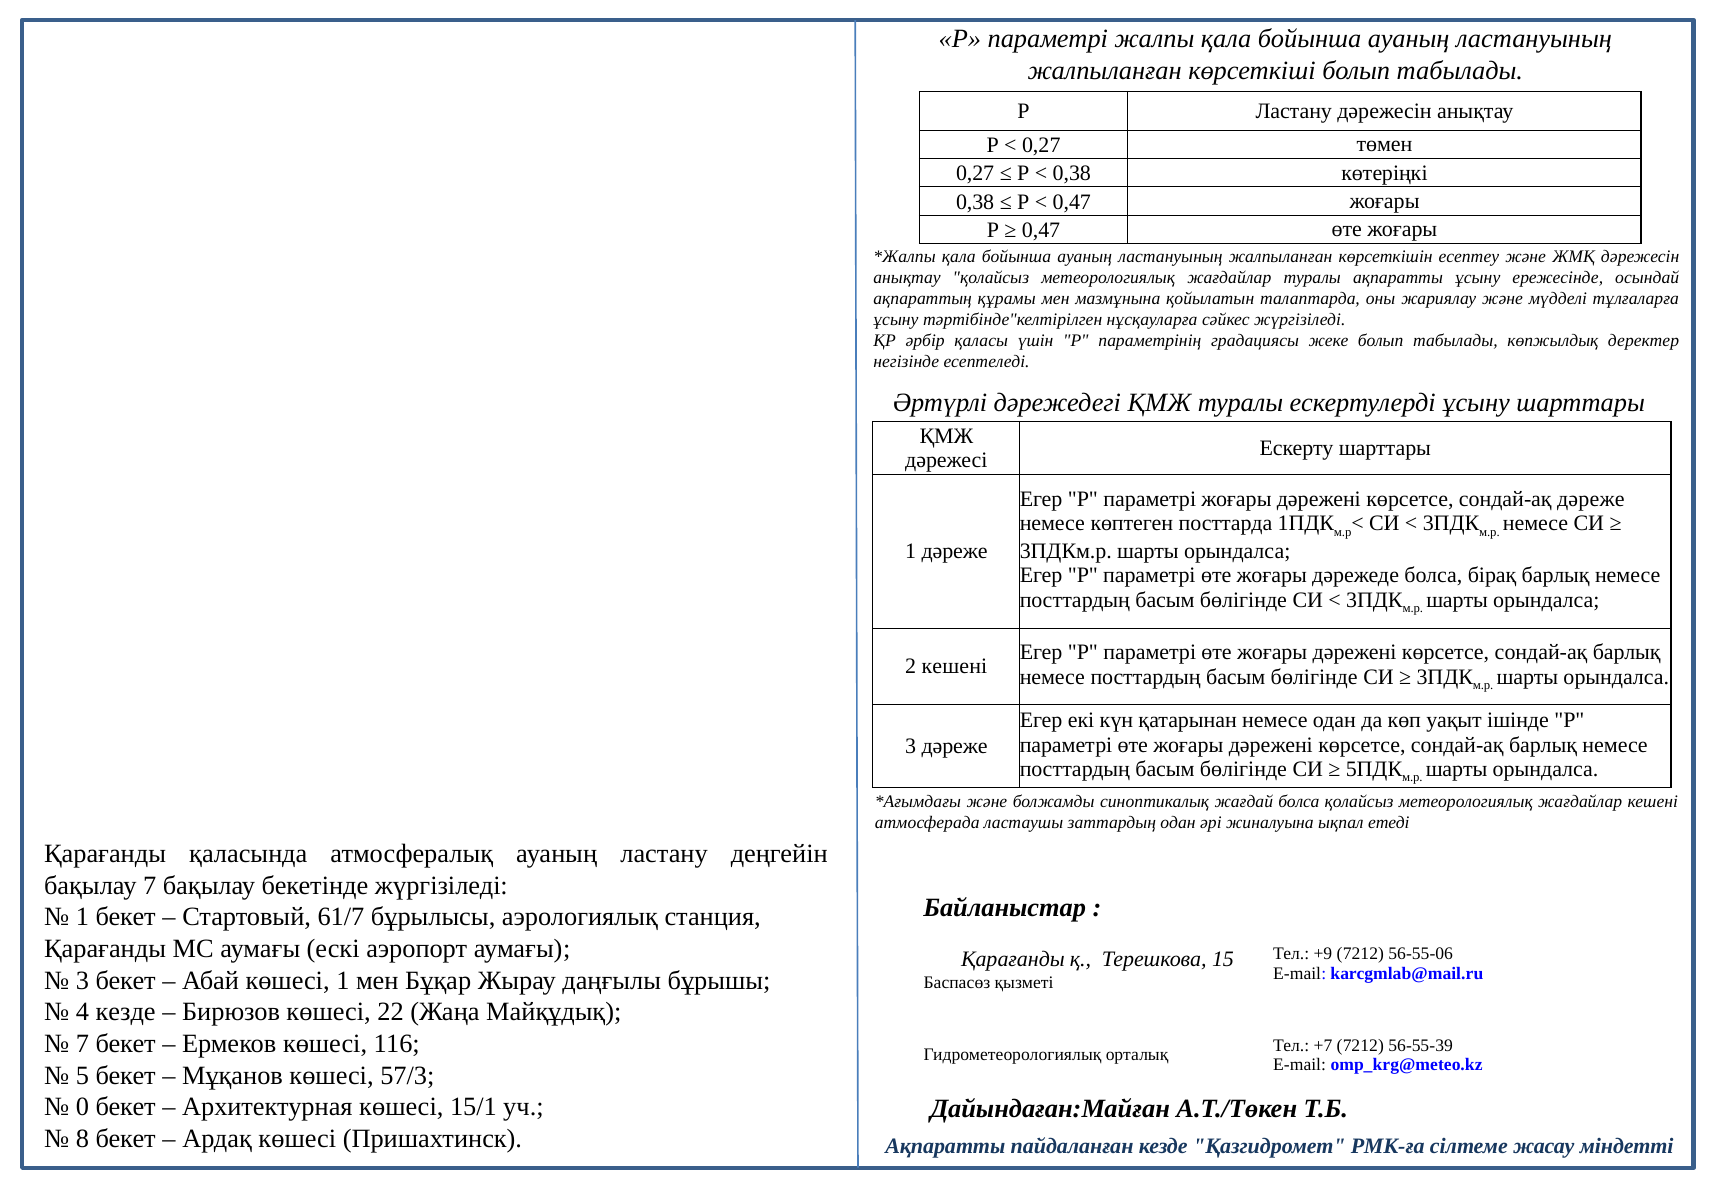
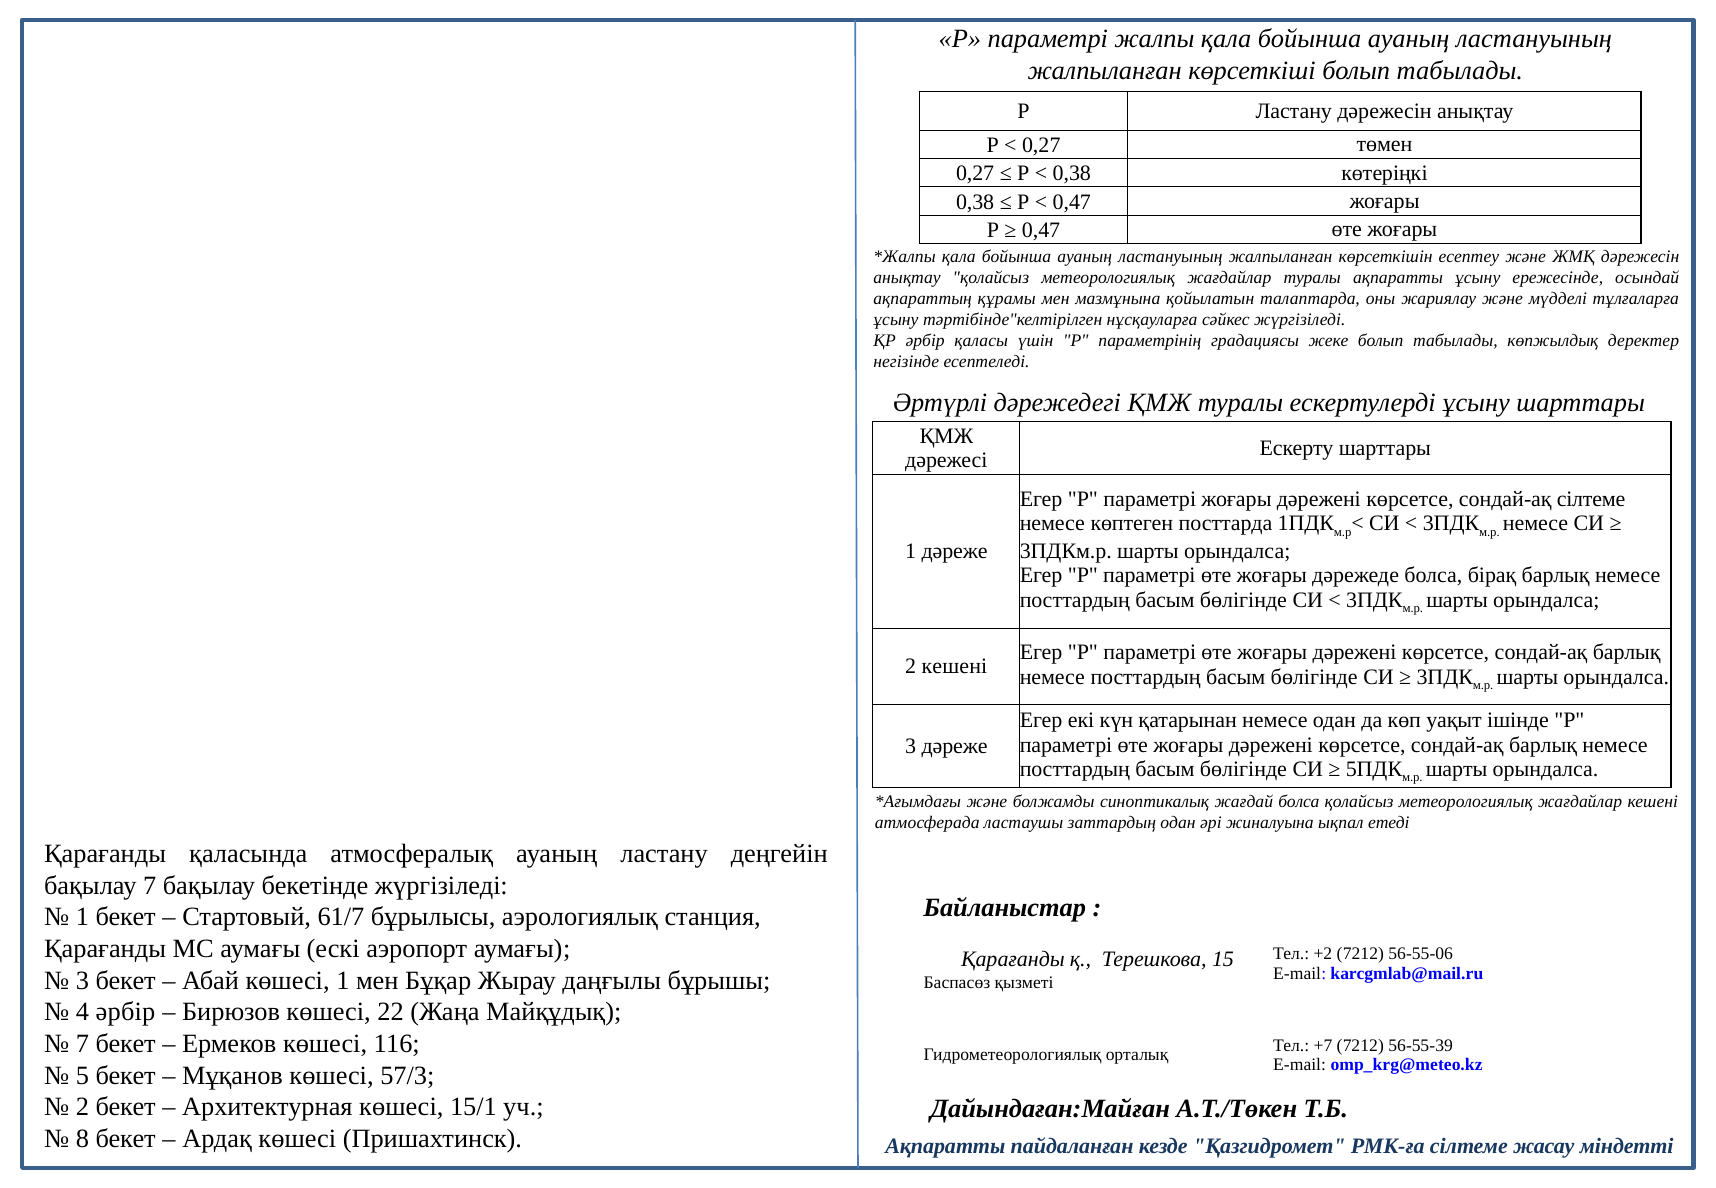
сондай-ақ дәреже: дәреже -> сілтеме (1591, 499)
+9: +9 -> +2 (1323, 954)
4 кезде: кезде -> әрбір (126, 1012)
0: 0 -> 2 (82, 1107)
